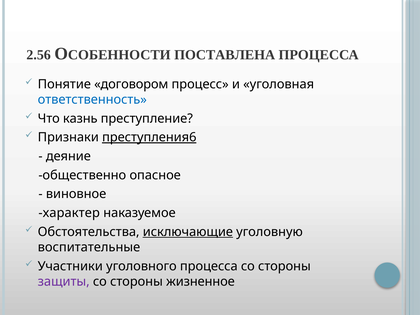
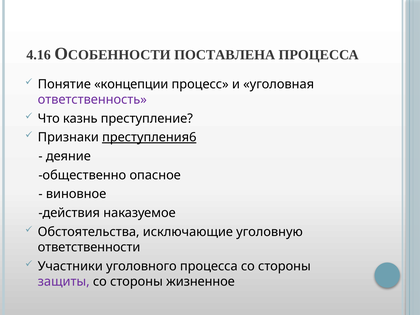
2.56: 2.56 -> 4.16 (39, 55)
договором: договором -> концепции (131, 84)
ответственность colour: blue -> purple (92, 100)
характер: характер -> действия (69, 213)
исключающие underline: present -> none (188, 232)
воспитательные: воспитательные -> ответственности (89, 247)
